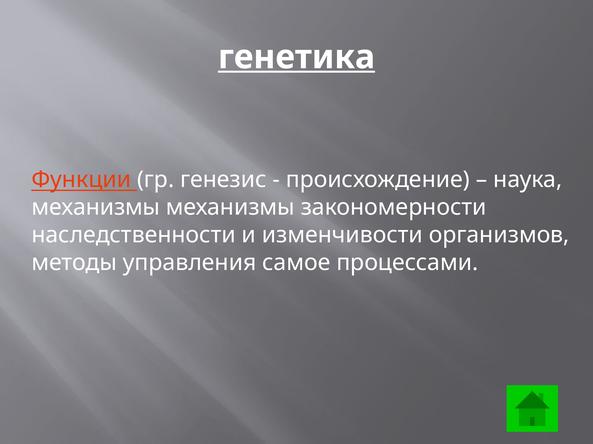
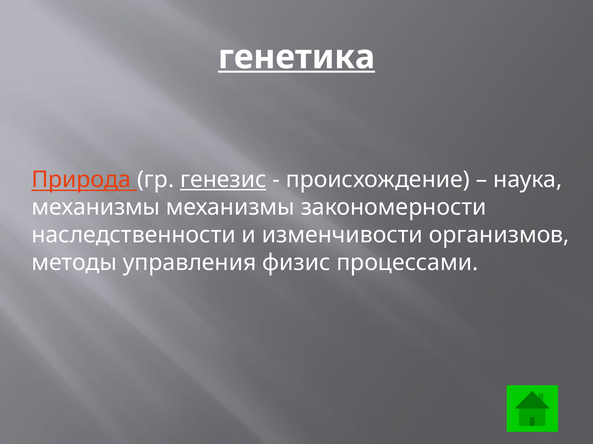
Функции: Функции -> Природа (81, 180)
генезис underline: none -> present (223, 180)
самое: самое -> физис (296, 263)
